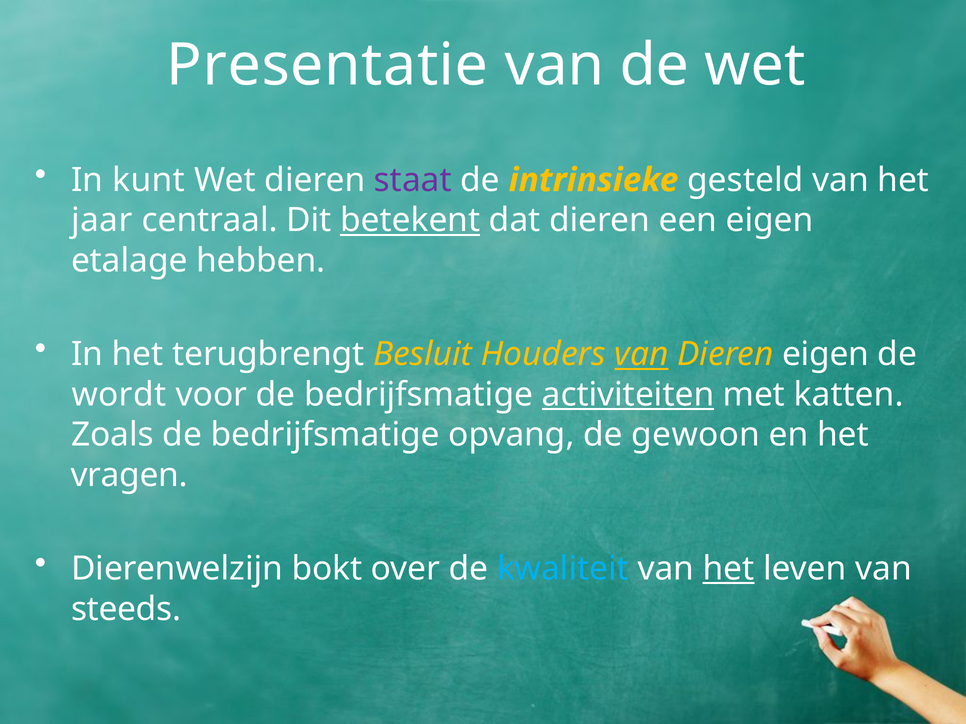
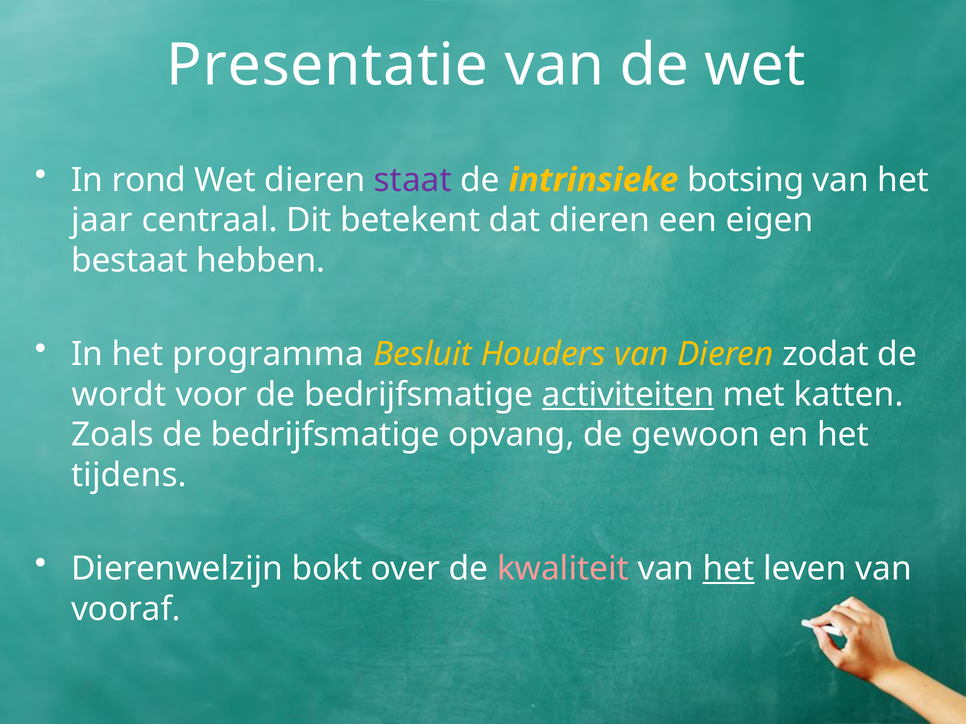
kunt: kunt -> rond (149, 180)
gesteld: gesteld -> botsing (746, 180)
betekent underline: present -> none (410, 221)
etalage: etalage -> bestaat (129, 261)
terugbrengt: terugbrengt -> programma (268, 355)
van underline: present -> none (641, 355)
Dieren eigen: eigen -> zodat (826, 355)
vragen: vragen -> tijdens (129, 475)
kwaliteit colour: light blue -> pink (563, 569)
steeds: steeds -> vooraf (126, 609)
